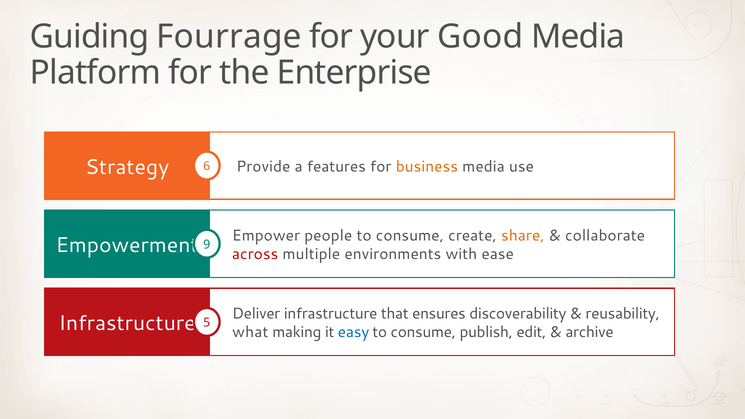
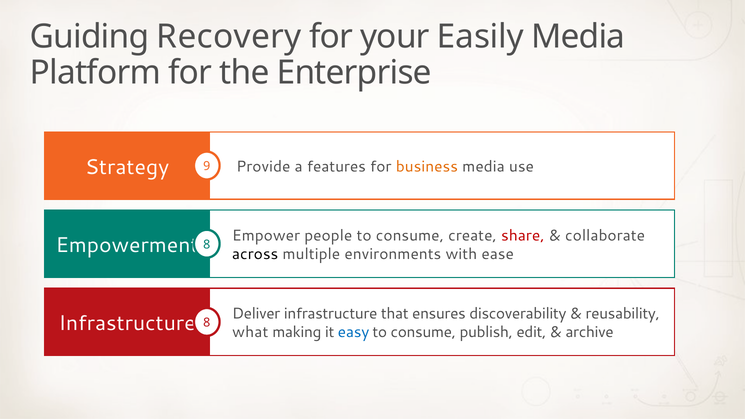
Fourrage: Fourrage -> Recovery (229, 37)
Good: Good -> Easily (480, 37)
6: 6 -> 9 (207, 166)
share colour: orange -> red (523, 235)
Empowerment 9: 9 -> 8 (207, 245)
across colour: red -> black (255, 254)
Infrastructure 5: 5 -> 8 (207, 323)
